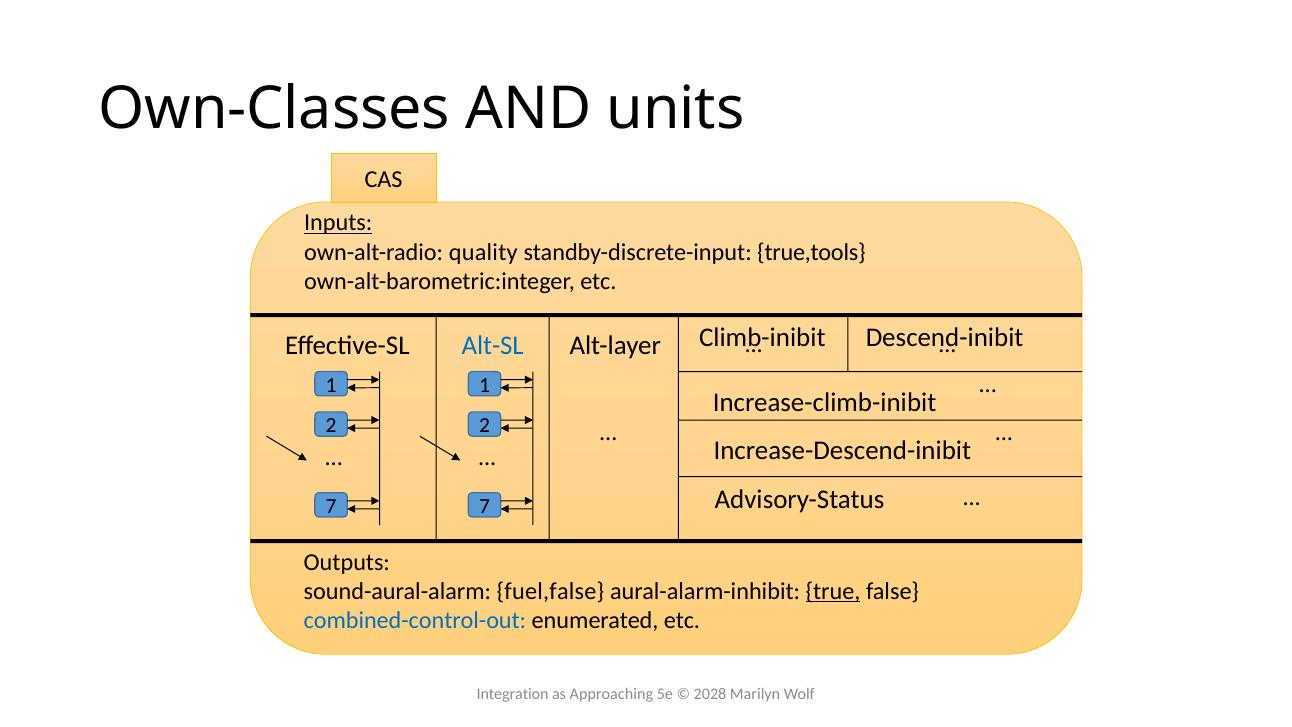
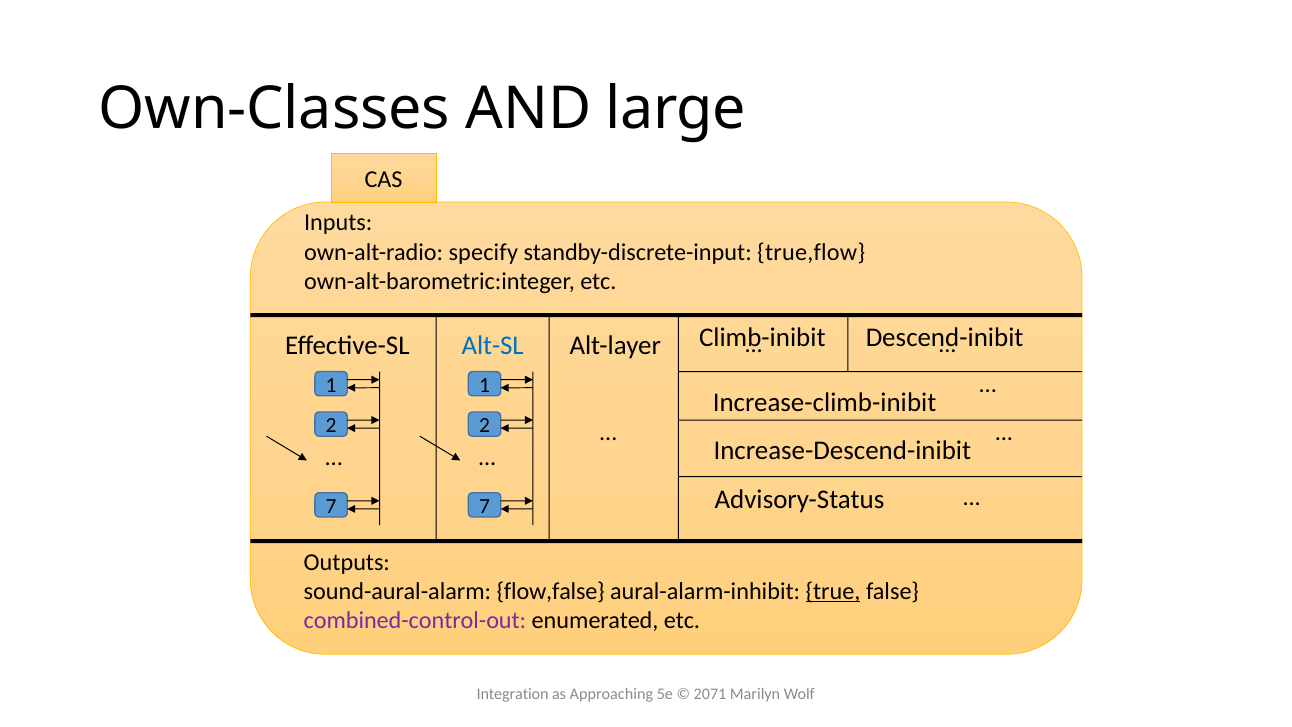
units: units -> large (676, 109)
Inputs underline: present -> none (338, 223)
quality: quality -> specify (483, 252)
true,tools: true,tools -> true,flow (811, 252)
fuel,false: fuel,false -> flow,false (551, 591)
combined-control-out colour: blue -> purple (415, 620)
2028: 2028 -> 2071 (710, 694)
